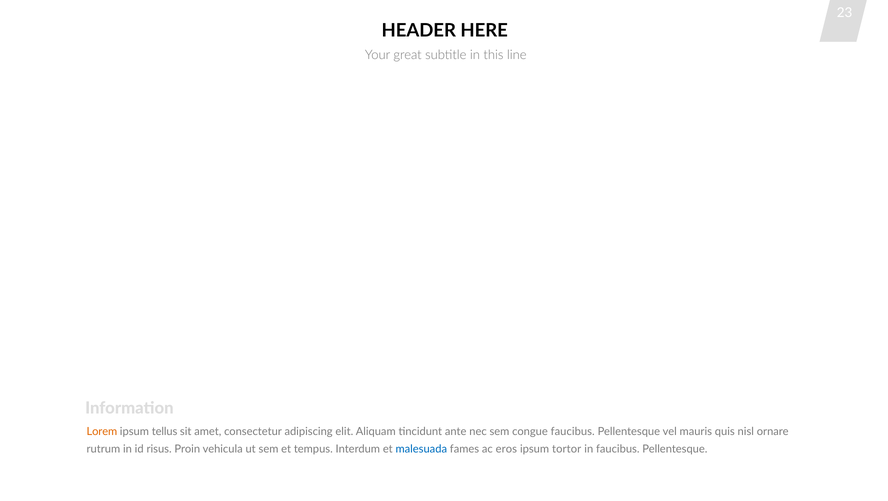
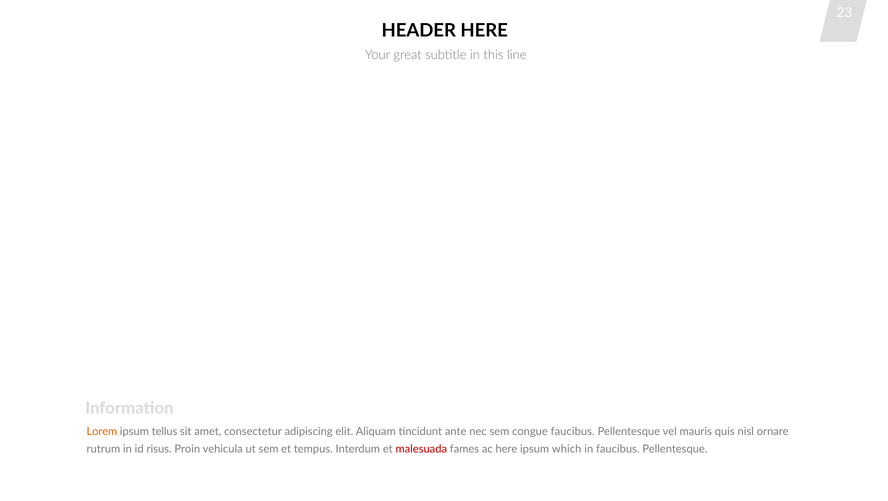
malesuada colour: blue -> red (421, 449)
ac eros: eros -> here (506, 449)
tortor: tortor -> which (567, 449)
